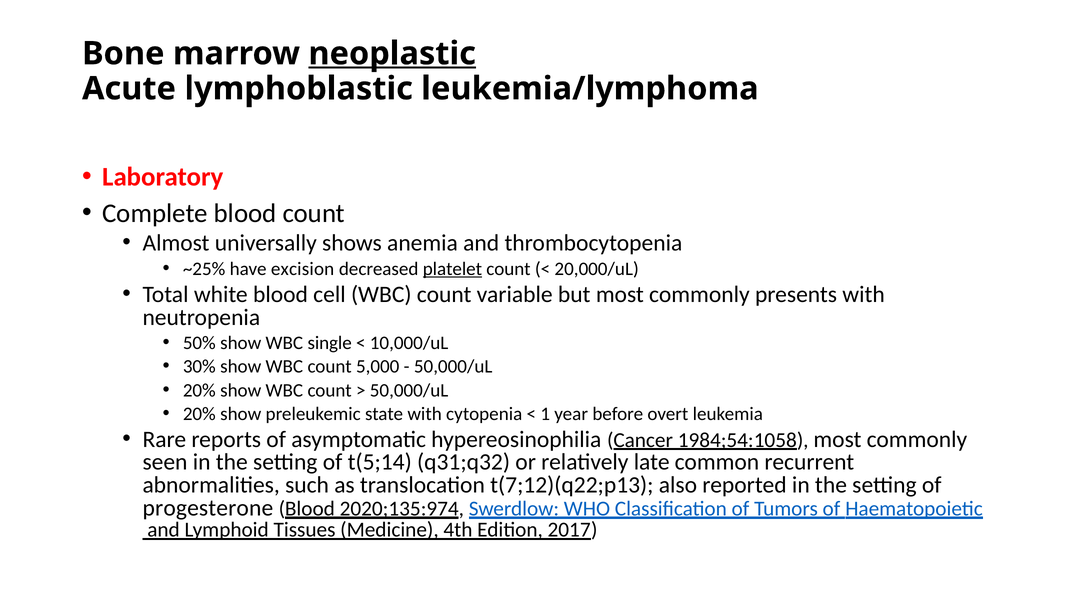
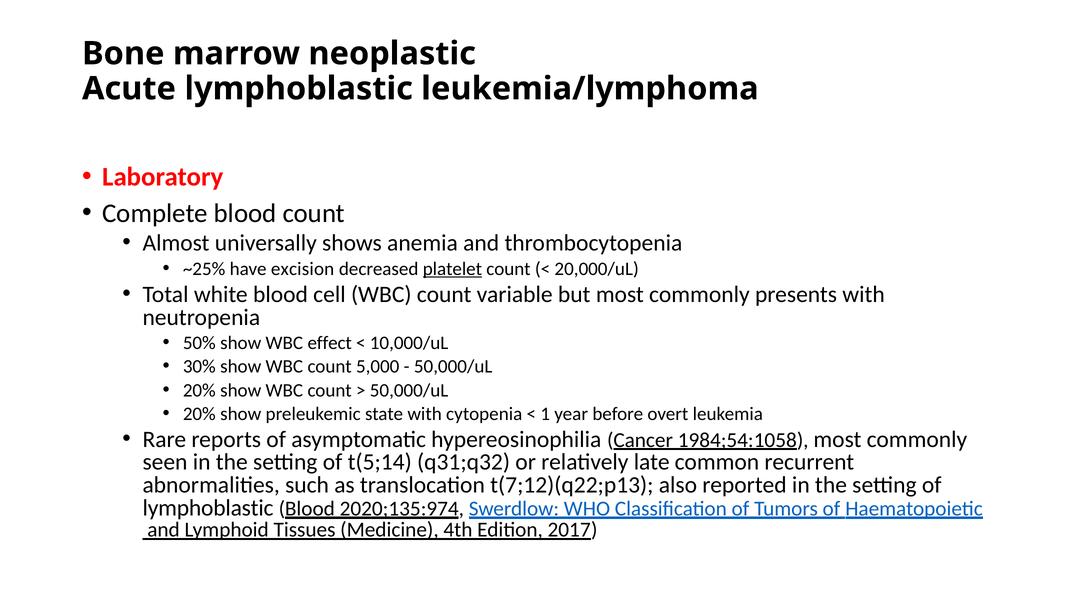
neoplastic underline: present -> none (392, 54)
single: single -> effect (330, 343)
progesterone: progesterone -> lymphoblastic (208, 508)
